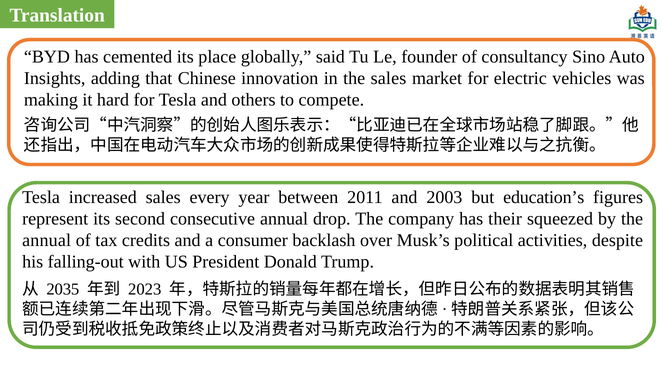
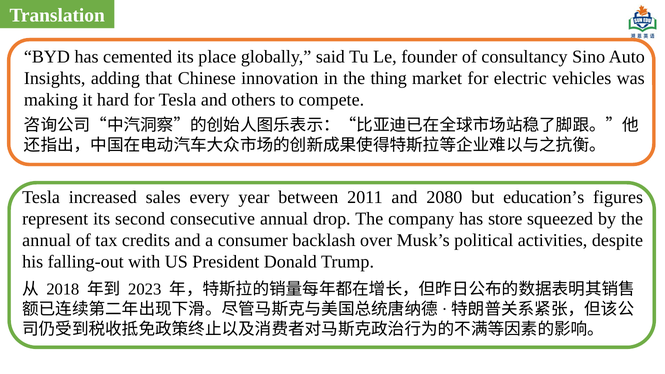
the sales: sales -> thing (389, 78)
2003: 2003 -> 2080 (444, 197)
their: their -> store (505, 219)
2035: 2035 -> 2018 (63, 289)
